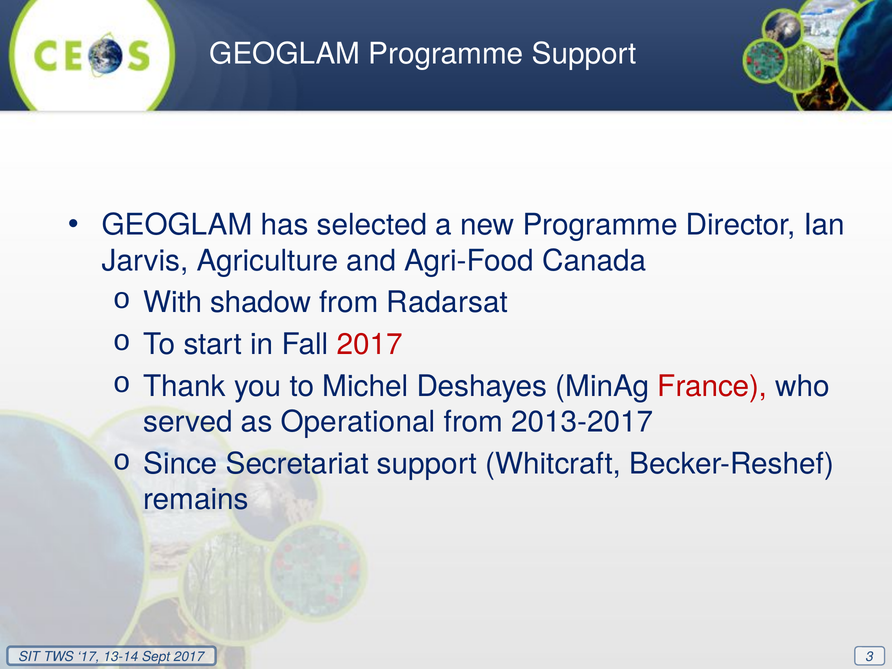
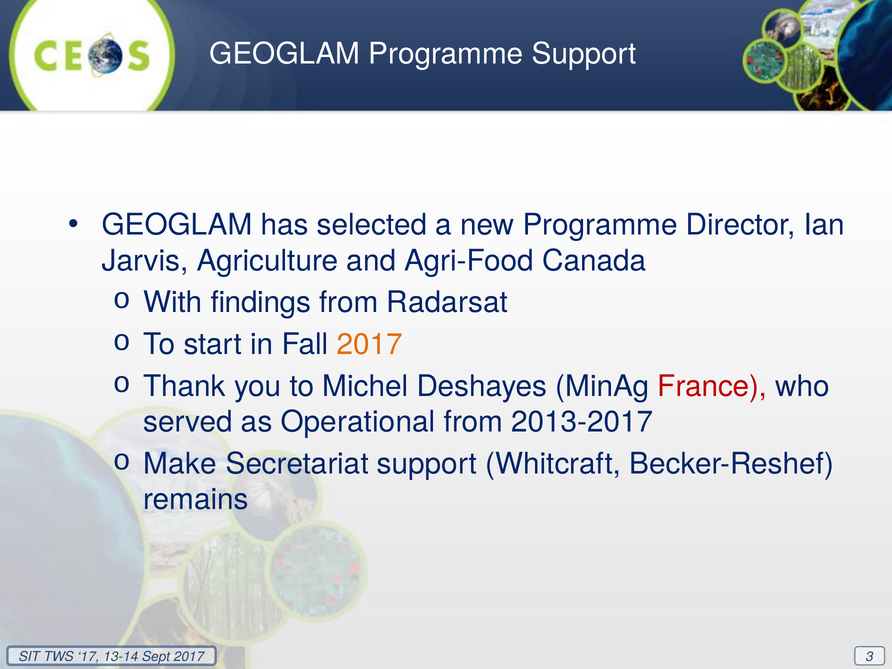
shadow: shadow -> findings (261, 303)
2017 colour: red -> orange (370, 344)
Since: Since -> Make (180, 464)
